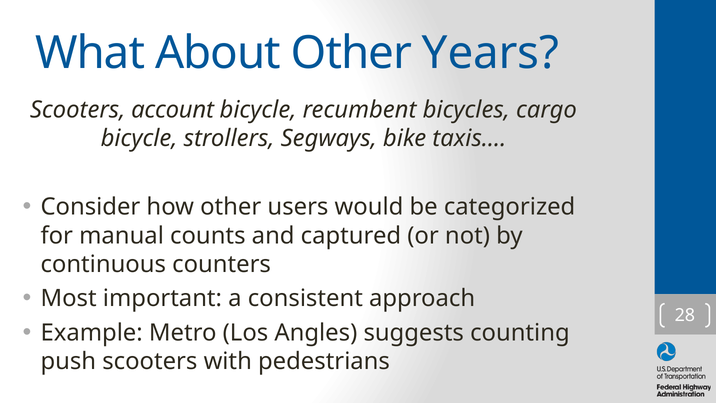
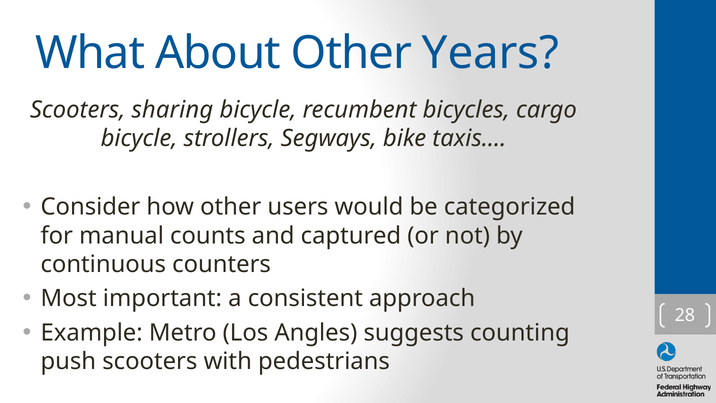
account: account -> sharing (172, 110)
